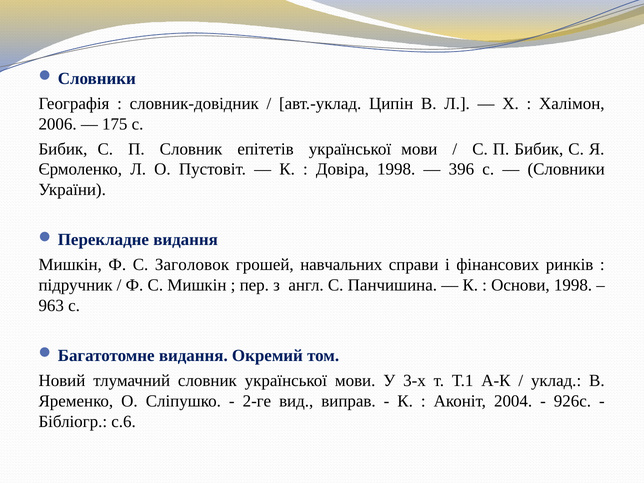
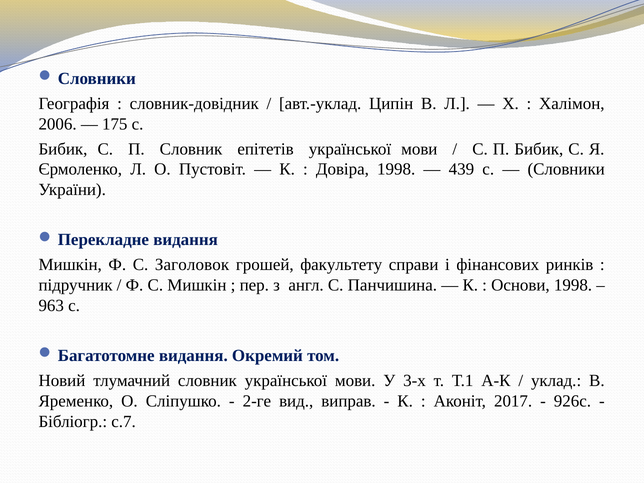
396: 396 -> 439 (461, 169)
навчальних: навчальних -> факультету (341, 265)
2004: 2004 -> 2017 (513, 401)
с.6: с.6 -> с.7 (124, 421)
